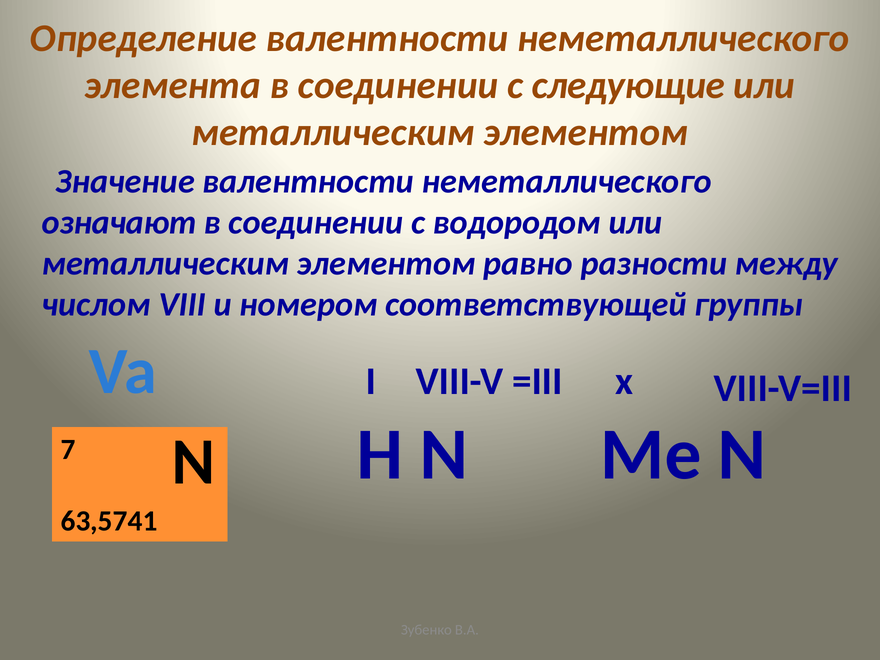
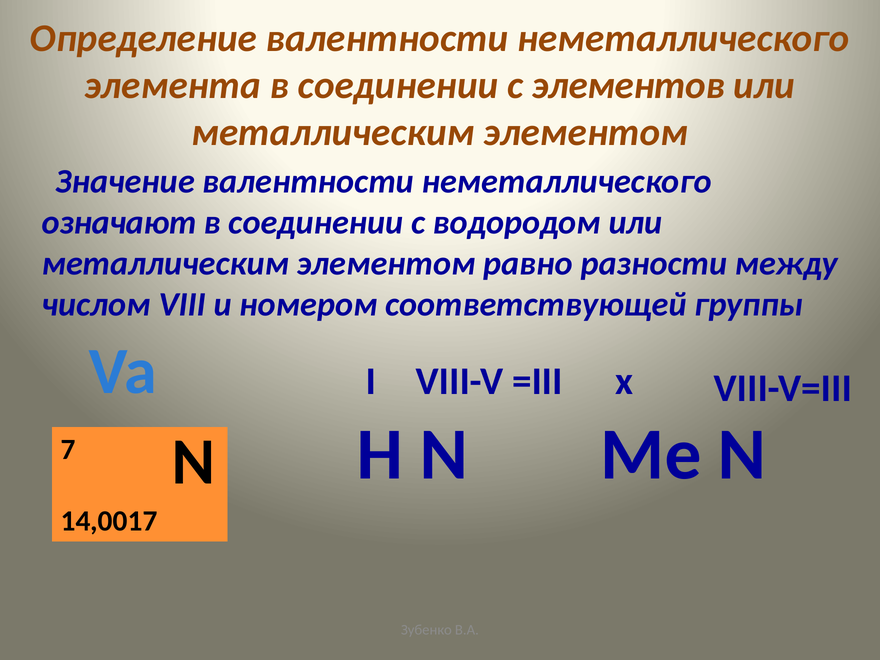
следующие: следующие -> элементов (628, 85)
63,5741: 63,5741 -> 14,0017 (109, 521)
